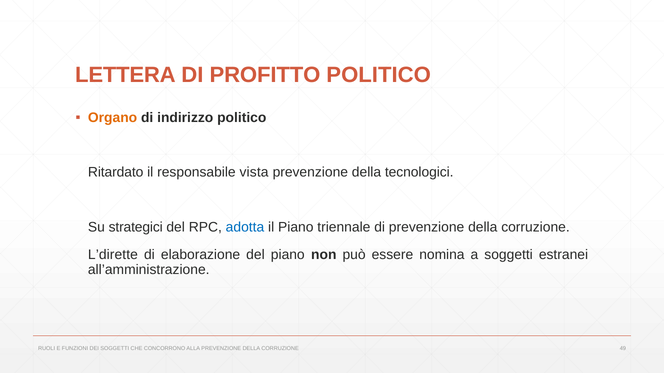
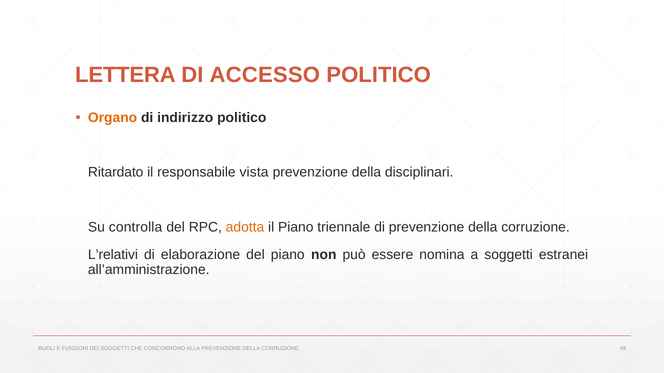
PROFITTO: PROFITTO -> ACCESSO (265, 75)
tecnologici: tecnologici -> disciplinari (419, 173)
strategici: strategici -> controlla (136, 227)
adotta colour: blue -> orange (245, 227)
L’dirette: L’dirette -> L’relativi (113, 255)
